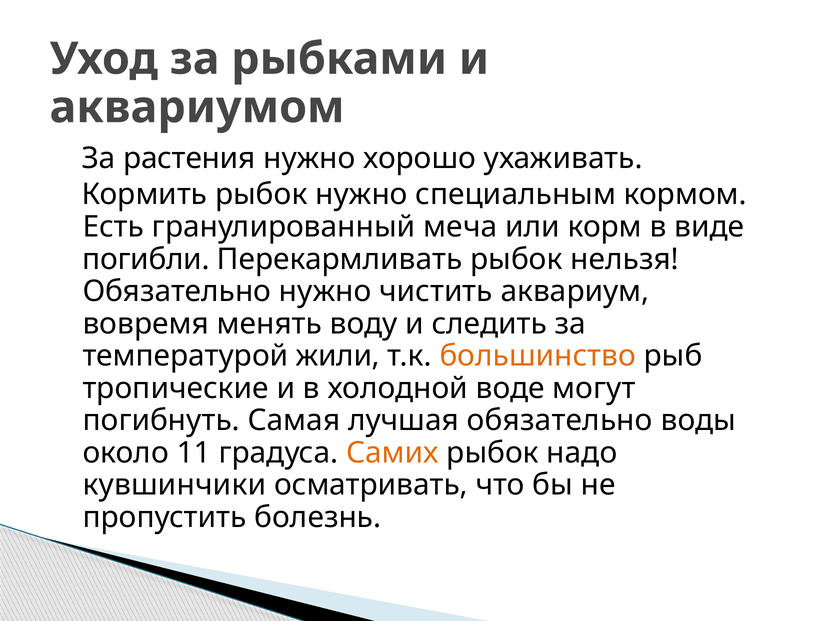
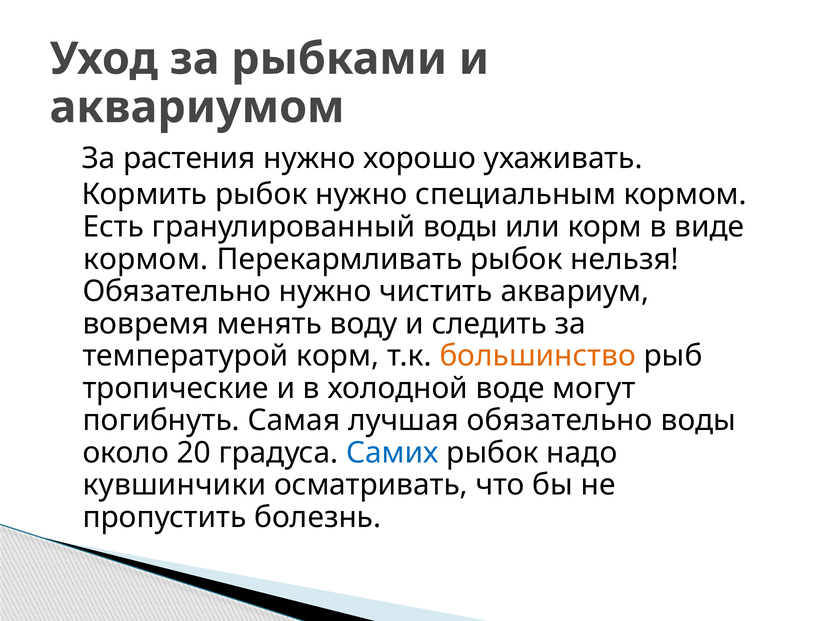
гранулированный меча: меча -> воды (461, 227)
погибли: погибли -> кормом (146, 259)
температурой жили: жили -> корм (338, 356)
11: 11 -> 20 (194, 453)
Самих colour: orange -> blue (392, 453)
